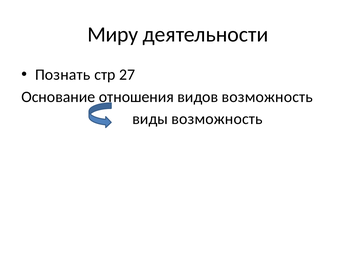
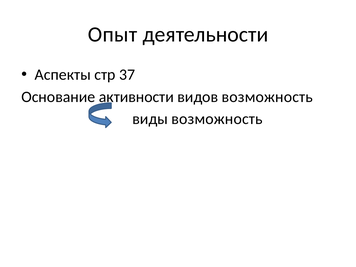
Миру: Миру -> Опыт (113, 34)
Познать: Познать -> Аспекты (63, 75)
27: 27 -> 37 (127, 75)
отношения: отношения -> активности (136, 97)
